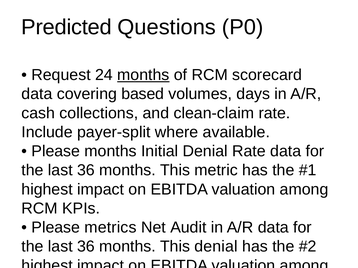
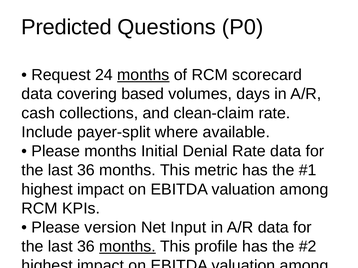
metrics: metrics -> version (110, 228)
Audit: Audit -> Input (188, 228)
months underline: none -> present (128, 247)
This denial: denial -> profile (216, 247)
